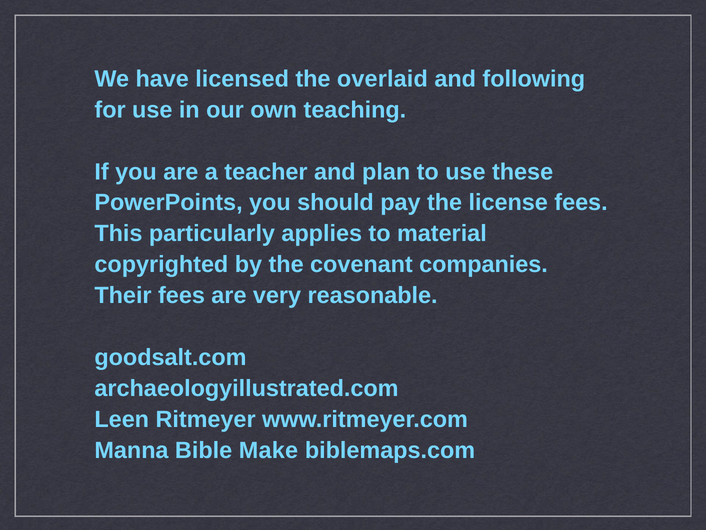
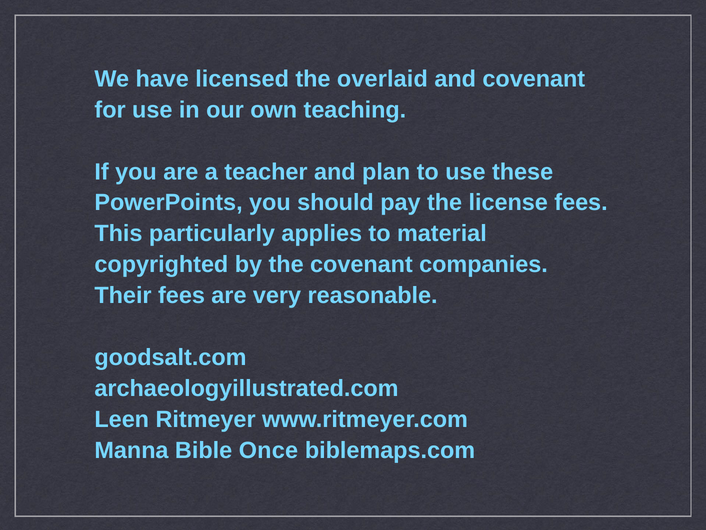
and following: following -> covenant (534, 79)
Make: Make -> Once (268, 450)
